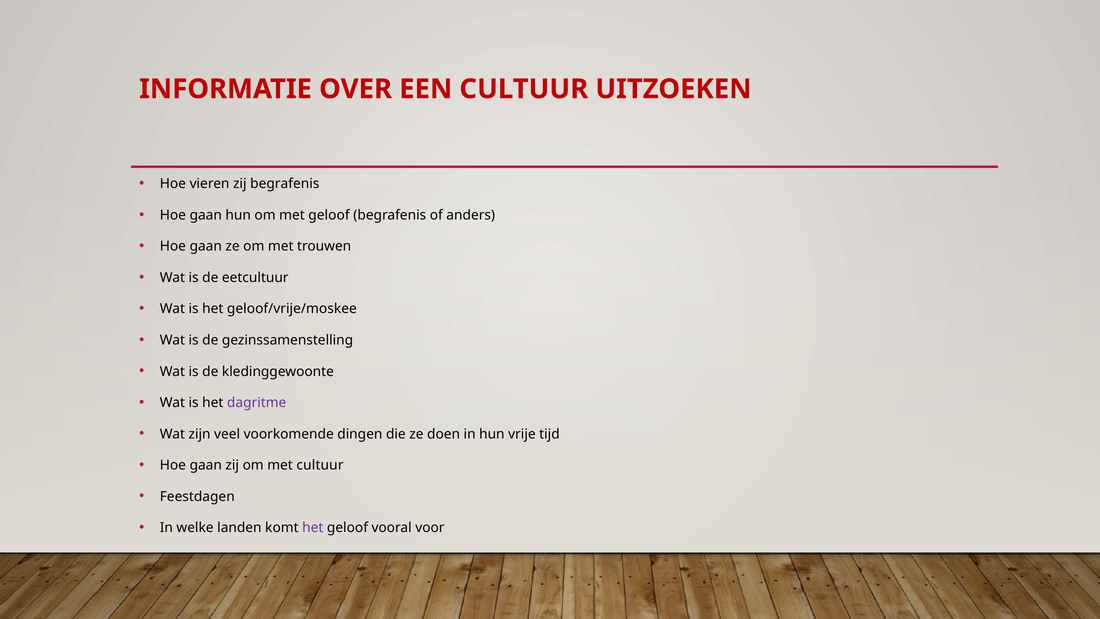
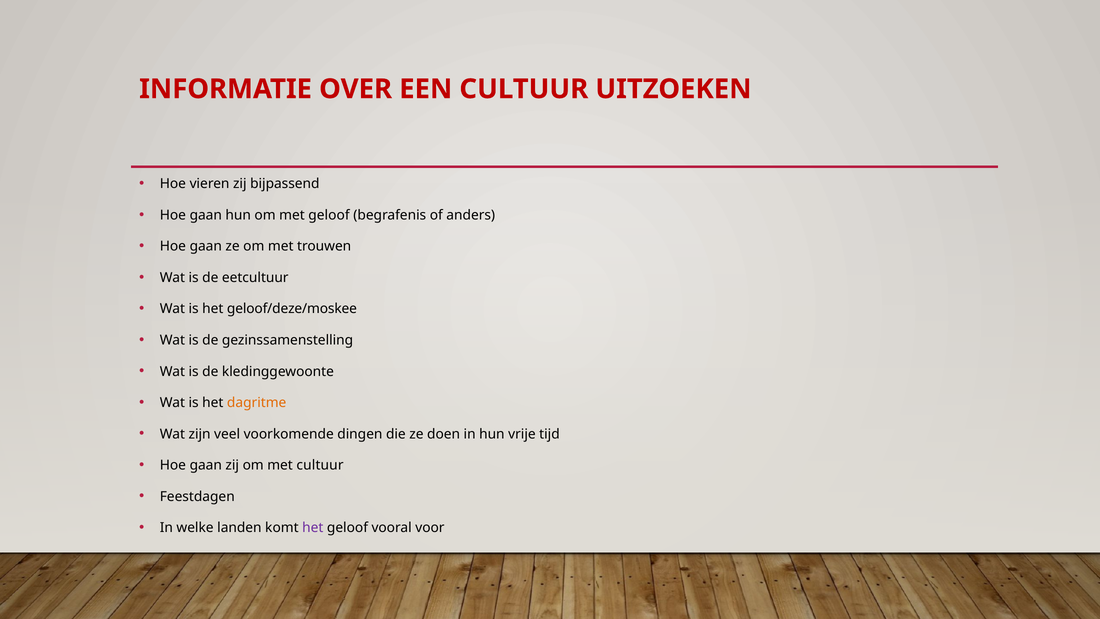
zij begrafenis: begrafenis -> bijpassend (285, 184)
geloof/vrije/moskee: geloof/vrije/moskee -> geloof/deze/moskee (292, 309)
dagritme colour: purple -> orange (257, 403)
